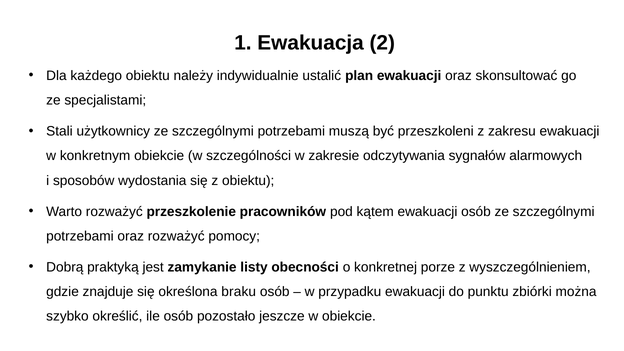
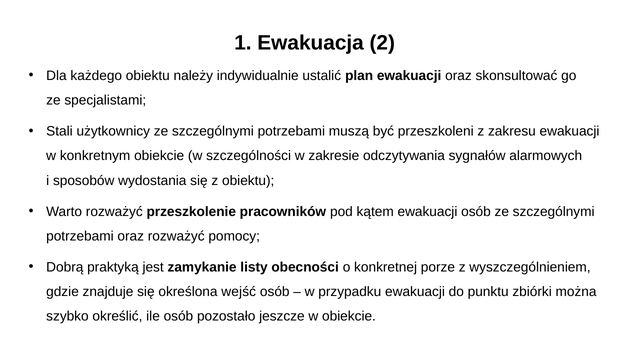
braku: braku -> wejść (239, 292)
